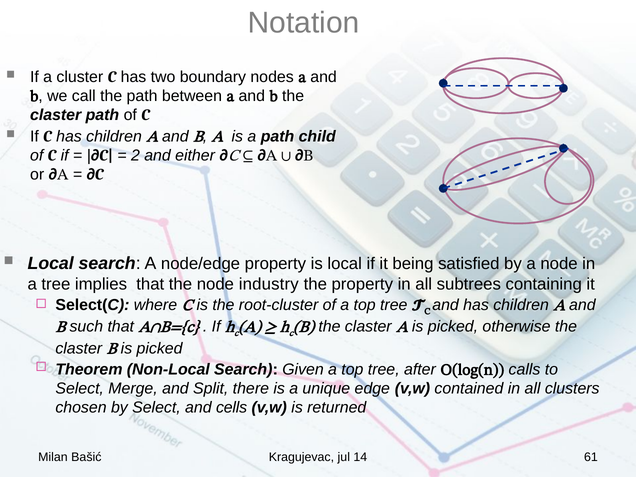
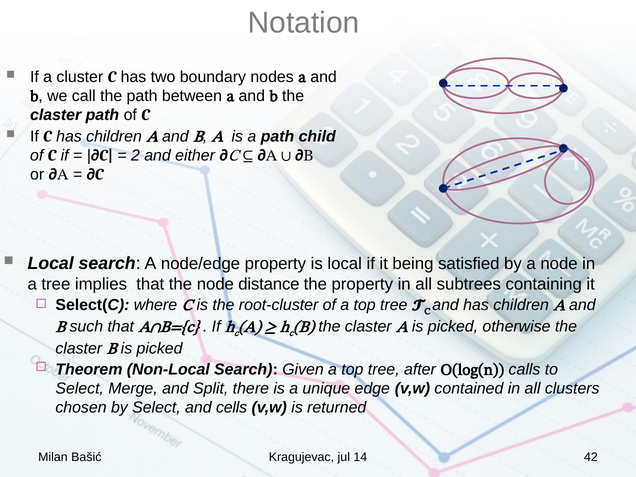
industry: industry -> distance (269, 284)
61: 61 -> 42 (591, 457)
